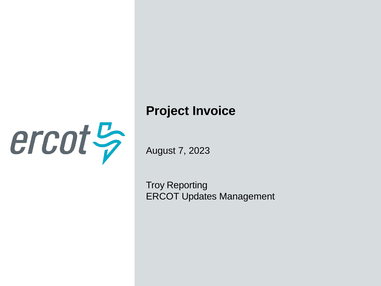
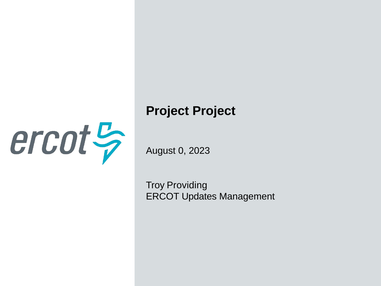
Project Invoice: Invoice -> Project (214, 111)
7: 7 -> 0 (182, 151)
Reporting: Reporting -> Providing (187, 185)
